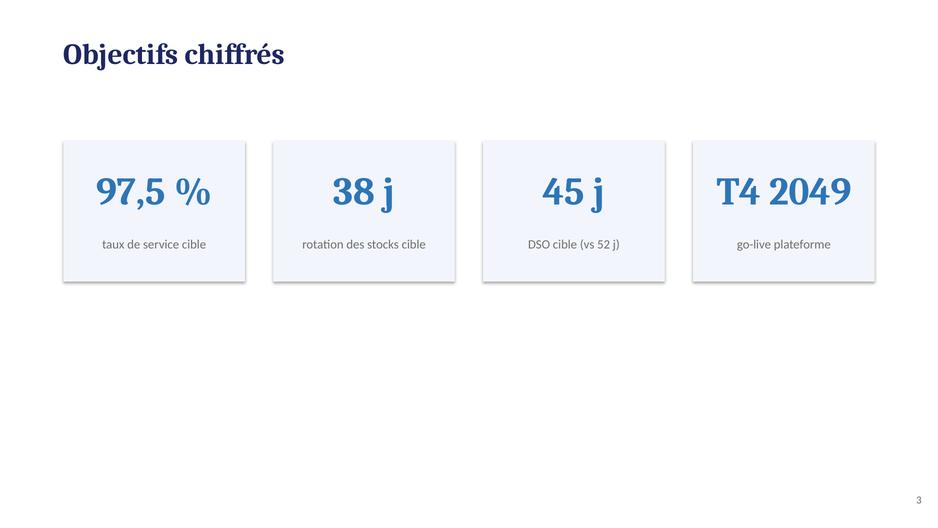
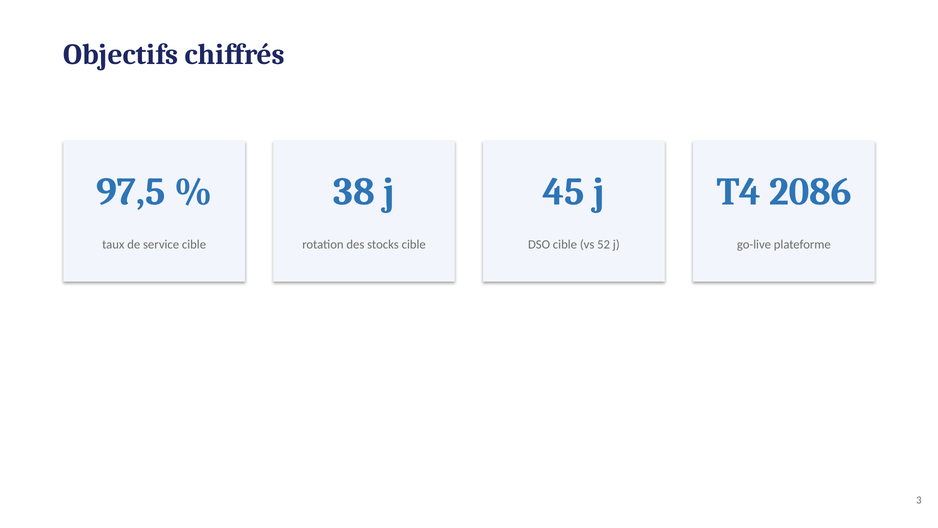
2049: 2049 -> 2086 (810, 192)
